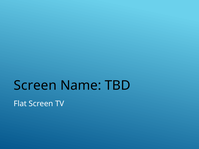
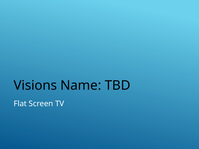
Screen: Screen -> Visions (35, 86)
